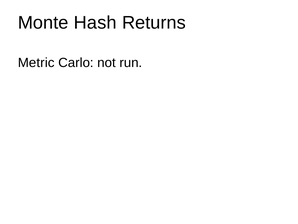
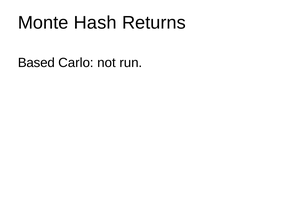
Metric: Metric -> Based (36, 62)
